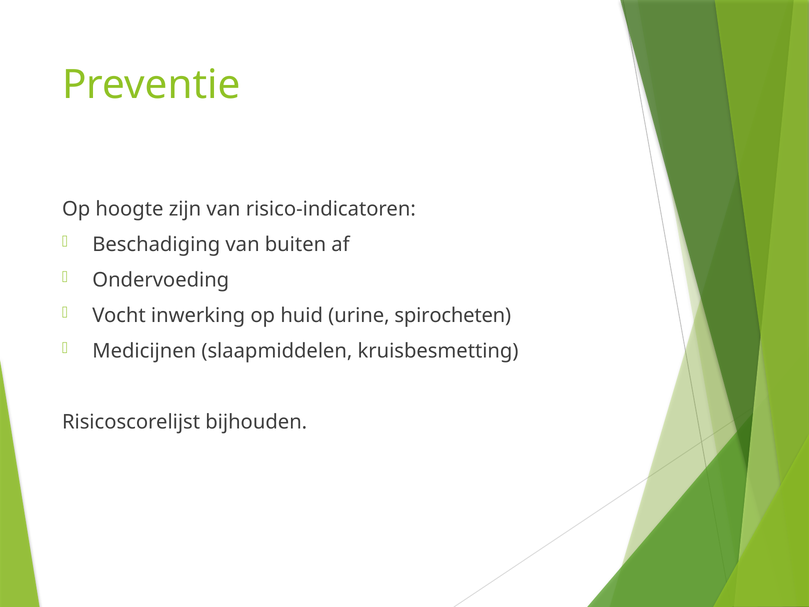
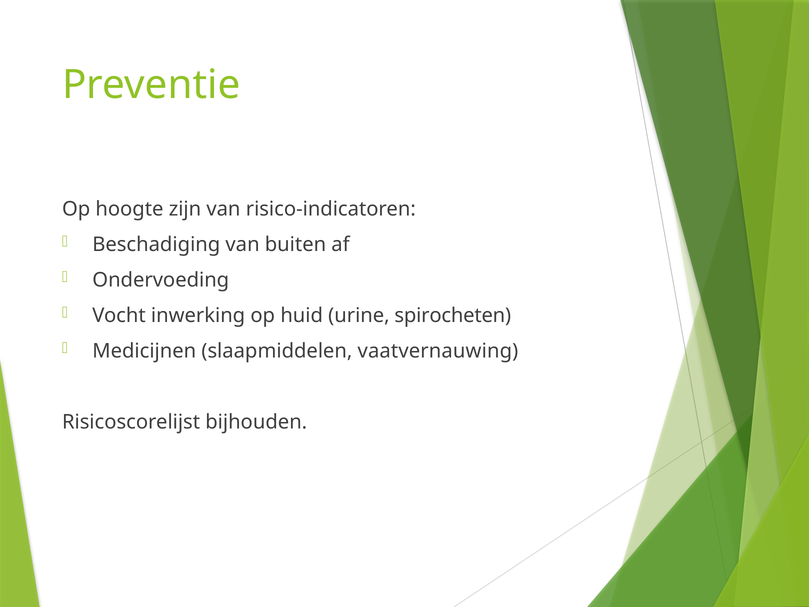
kruisbesmetting: kruisbesmetting -> vaatvernauwing (438, 351)
